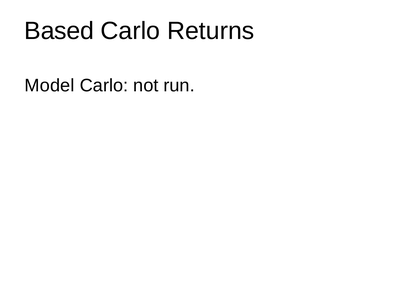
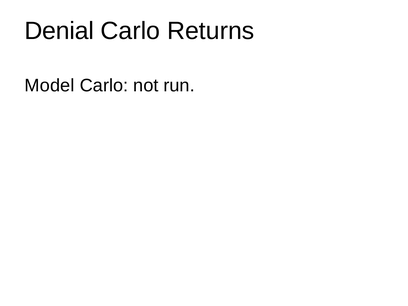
Based: Based -> Denial (59, 31)
